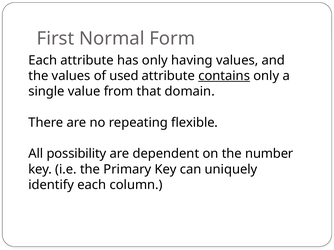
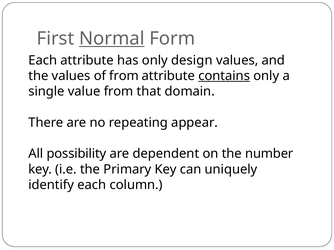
Normal underline: none -> present (112, 39)
having: having -> design (192, 60)
of used: used -> from (124, 76)
flexible: flexible -> appear (195, 123)
